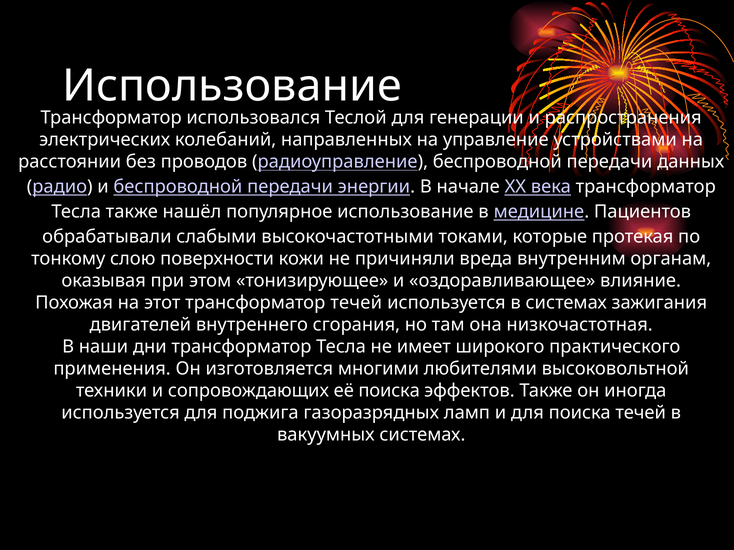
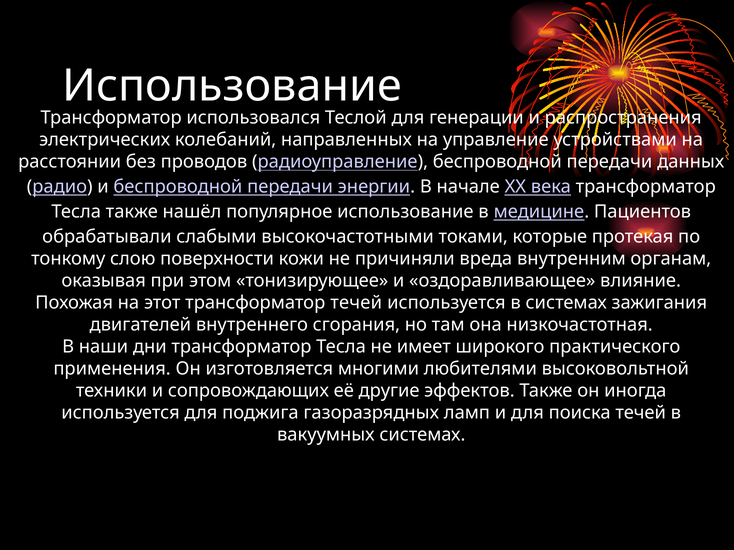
её поиска: поиска -> другие (389, 391)
